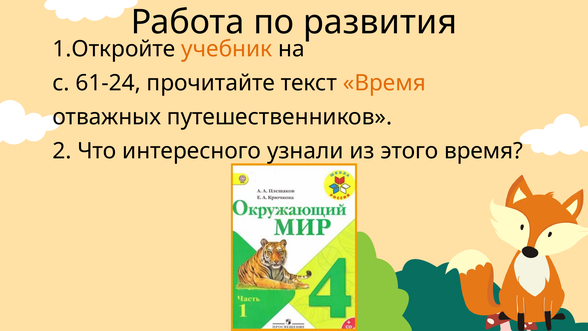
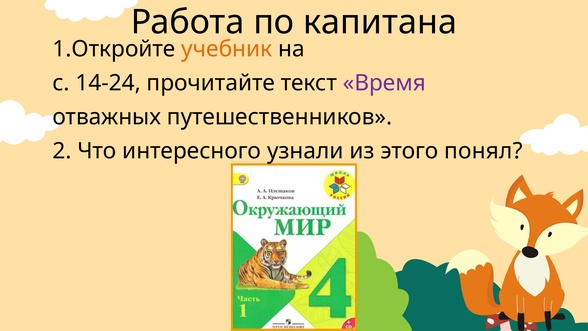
развития: развития -> капитана (380, 22)
61-24: 61-24 -> 14-24 (108, 83)
Время colour: orange -> purple (384, 83)
этого время: время -> понял (483, 151)
